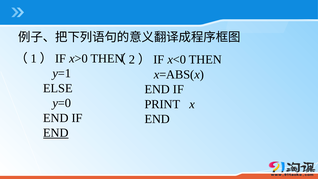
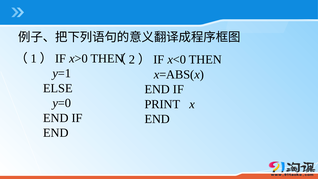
END underline: present -> none (56, 133)
